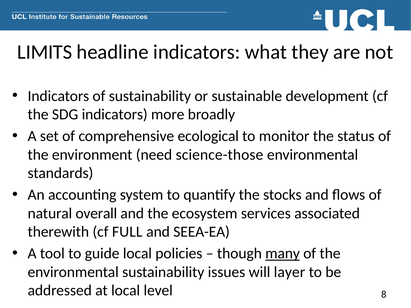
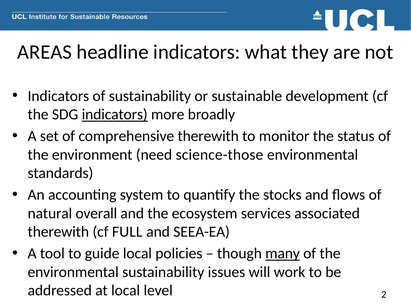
LIMITS: LIMITS -> AREAS (45, 52)
indicators underline: none -> present (115, 115)
comprehensive ecological: ecological -> therewith (208, 136)
layer: layer -> work (290, 272)
8: 8 -> 2 (384, 295)
